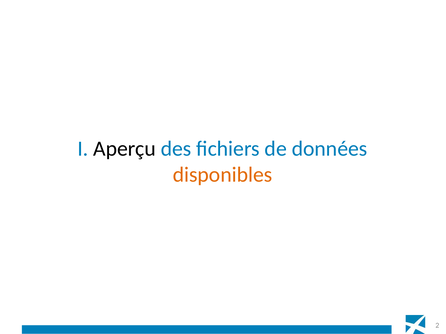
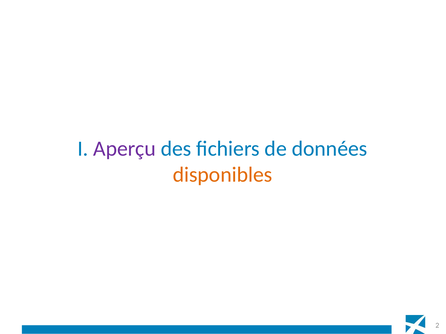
Aperçu colour: black -> purple (125, 149)
